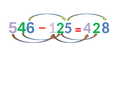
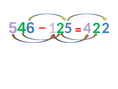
8: 8 -> 2 (106, 28)
